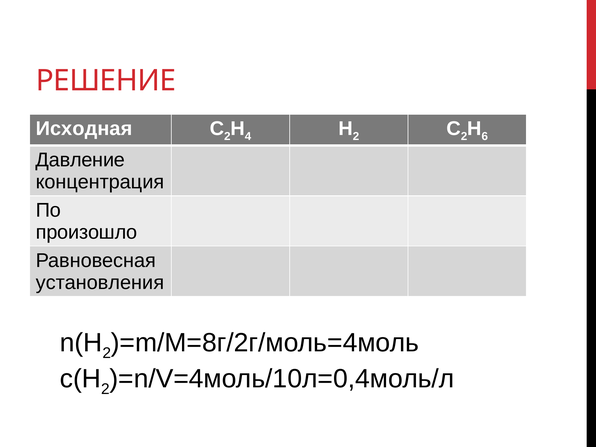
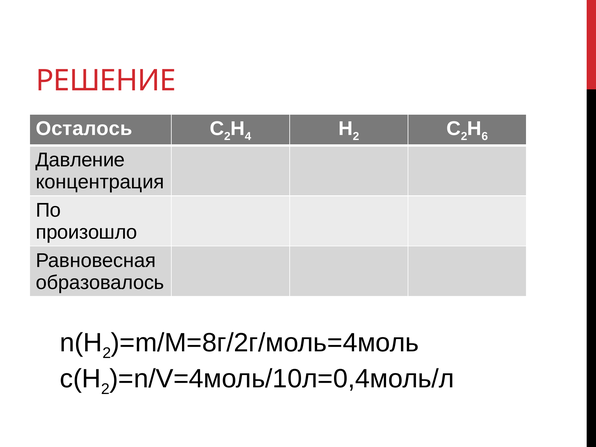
Исходная: Исходная -> Осталось (84, 129)
установления: установления -> образовалось (100, 283)
